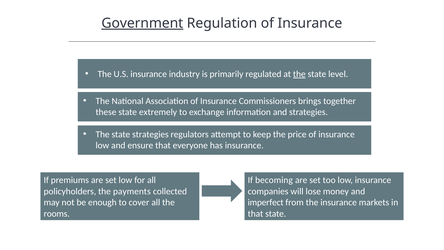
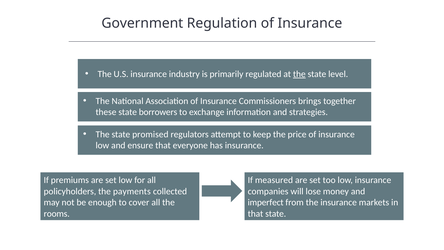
Government underline: present -> none (142, 23)
extremely: extremely -> borrowers (158, 112)
state strategies: strategies -> promised (150, 134)
becoming: becoming -> measured (274, 180)
